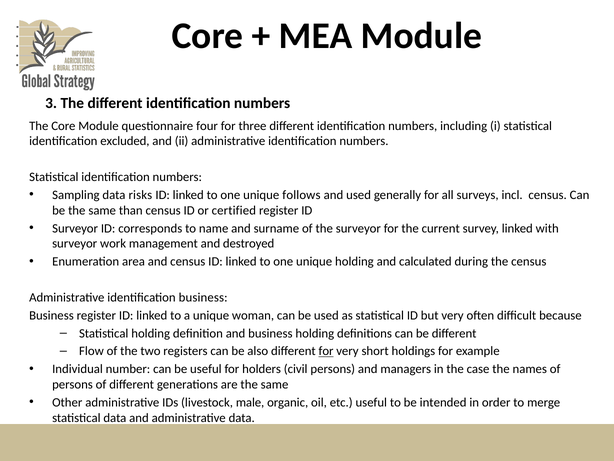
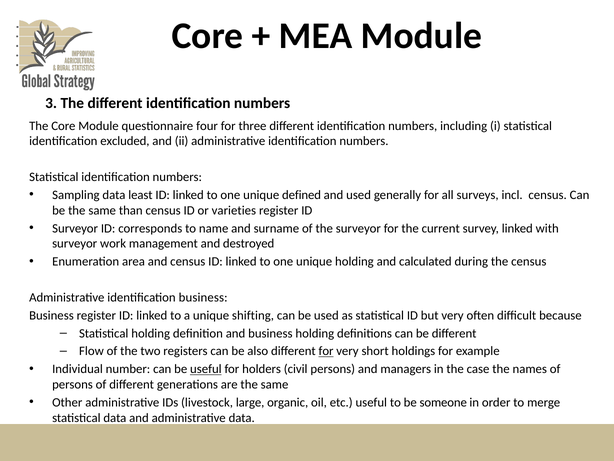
risks: risks -> least (140, 195)
follows: follows -> defined (302, 195)
certified: certified -> varieties (234, 210)
woman: woman -> shifting (253, 315)
useful underline: none -> present (206, 369)
male: male -> large (250, 402)
intended: intended -> someone (443, 402)
